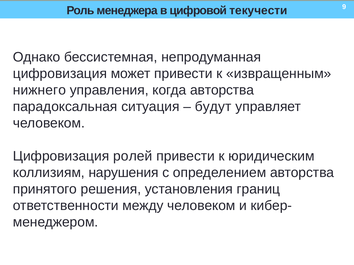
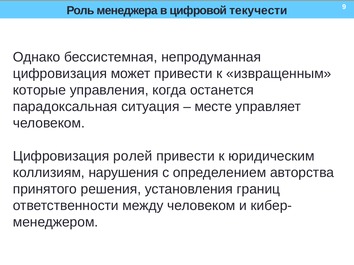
нижнего: нижнего -> которые (39, 90)
когда авторства: авторства -> останется (222, 90)
будут: будут -> месте (213, 107)
